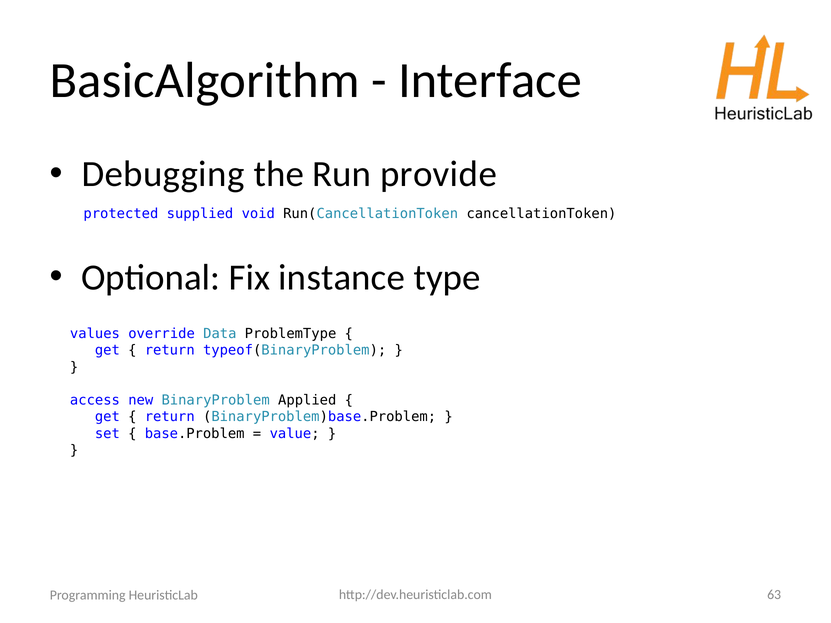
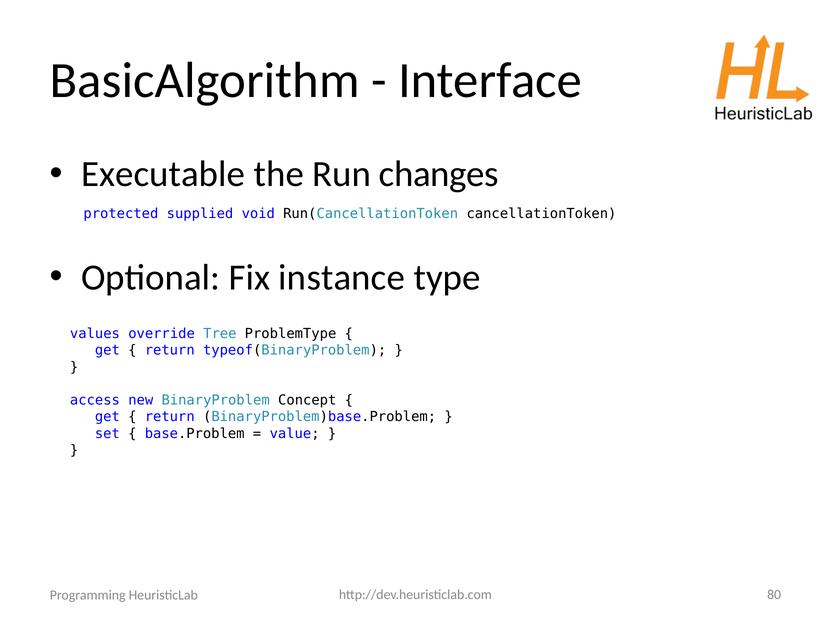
Debugging: Debugging -> Executable (163, 174)
provide: provide -> changes (439, 174)
Data: Data -> Tree (220, 334)
Applied: Applied -> Concept (307, 400)
63: 63 -> 80 (774, 595)
